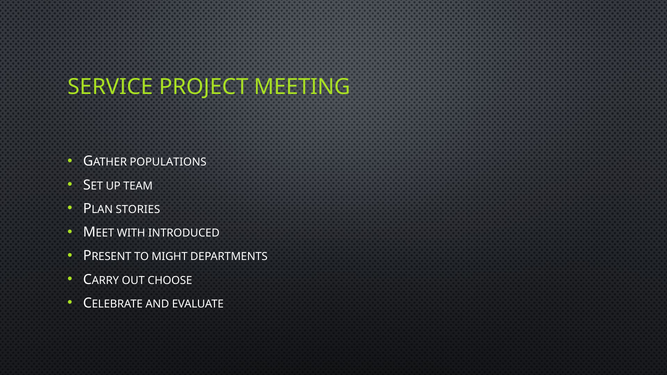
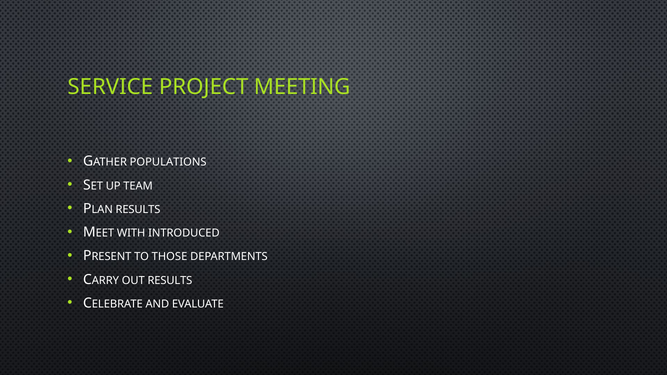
STORIES: STORIES -> RESULTS (138, 210)
MIGHT: MIGHT -> THOSE (169, 257)
OUT CHOOSE: CHOOSE -> RESULTS (170, 281)
